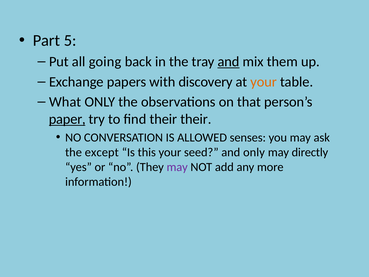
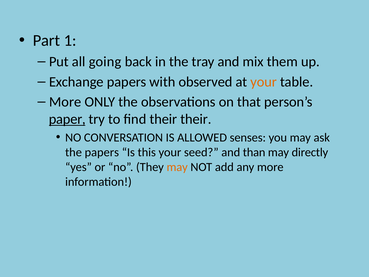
5: 5 -> 1 (70, 41)
and underline: present -> none (229, 62)
discovery: discovery -> observed (206, 82)
What: What -> More (65, 102)
the except: except -> papers (102, 152)
and only: only -> than (254, 152)
may colour: purple -> orange (177, 167)
